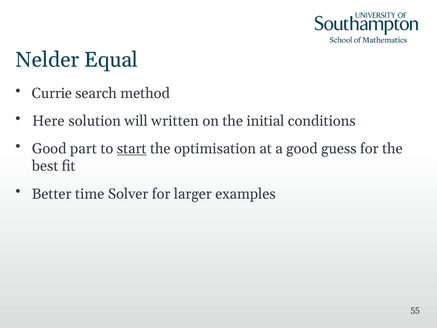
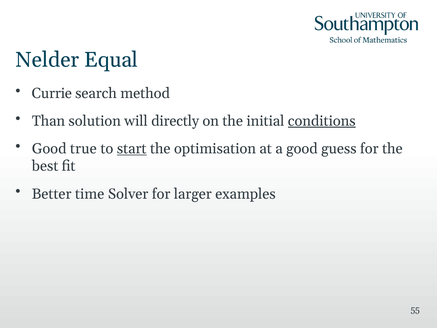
Here: Here -> Than (48, 121)
written: written -> directly (175, 121)
conditions underline: none -> present (322, 121)
part: part -> true (83, 149)
